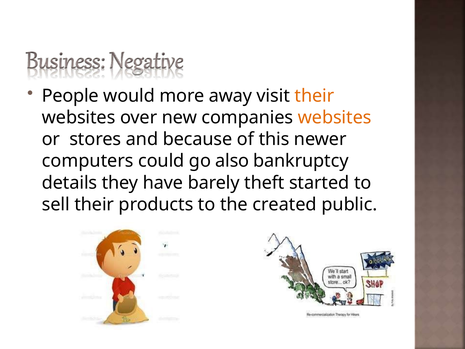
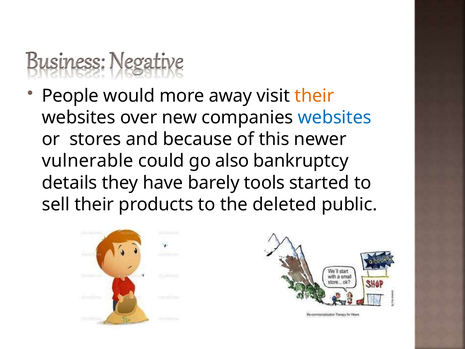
websites colour: orange -> blue (335, 117)
computers: computers -> vulnerable (88, 161)
theft: theft -> tools (264, 183)
created: created -> deleted (284, 204)
